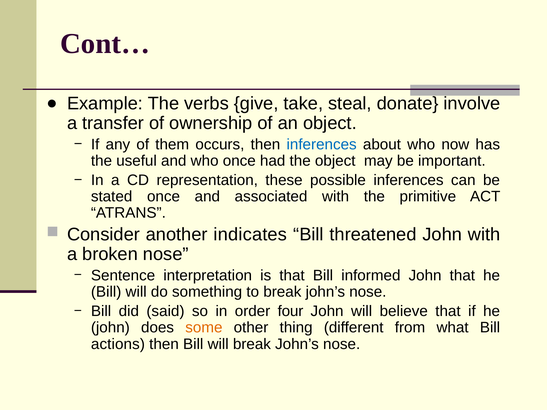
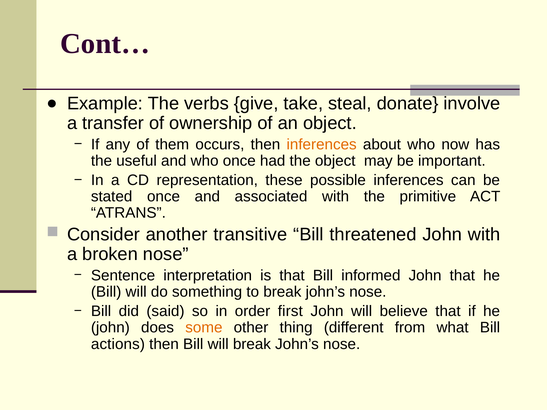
inferences colour: blue -> orange (322, 144)
indicates: indicates -> transitive (250, 235)
four: four -> first (290, 311)
